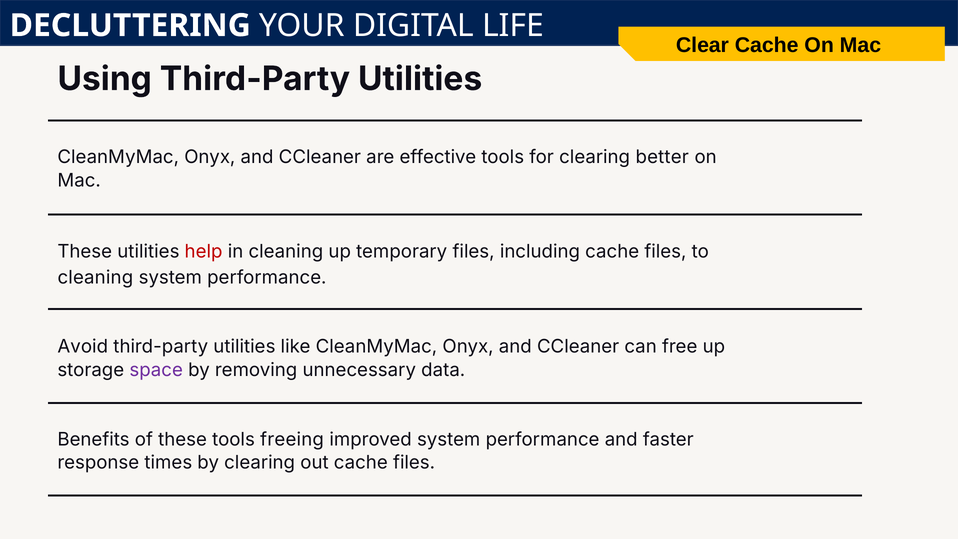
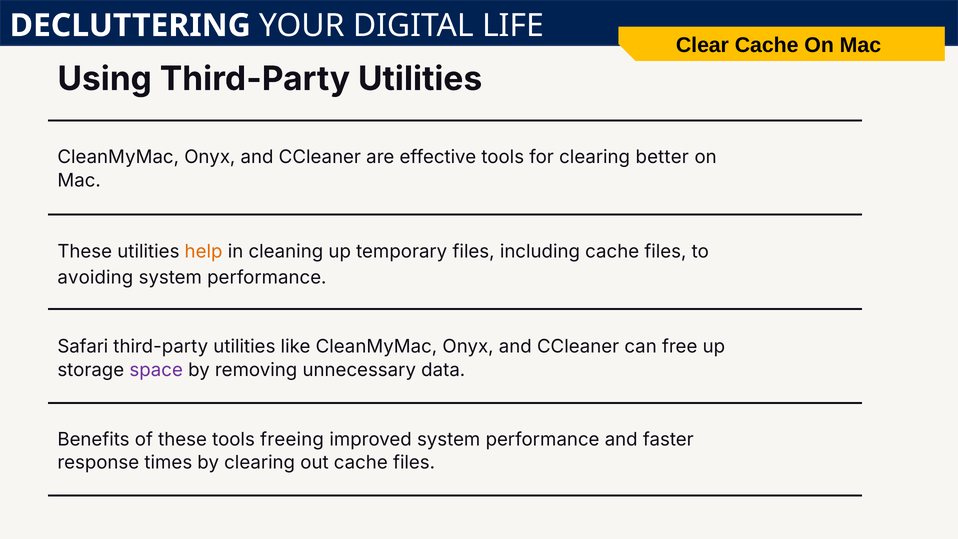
help colour: red -> orange (204, 252)
cleaning: cleaning -> avoiding (95, 277)
Avoid: Avoid -> Safari (83, 346)
